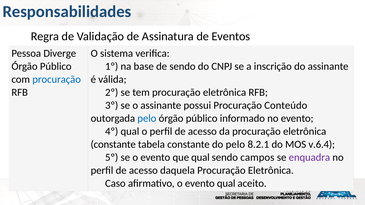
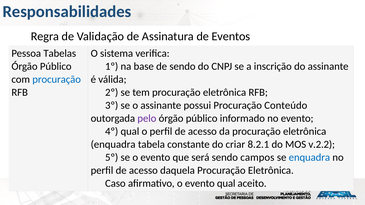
Diverge: Diverge -> Tabelas (60, 54)
pelo colour: blue -> purple (147, 119)
constante: constante -> enquadra (113, 145)
do pelo: pelo -> criar (235, 145)
v.6.4: v.6.4 -> v.2.2 (322, 145)
que qual: qual -> será (200, 158)
enquadra colour: purple -> blue (309, 158)
